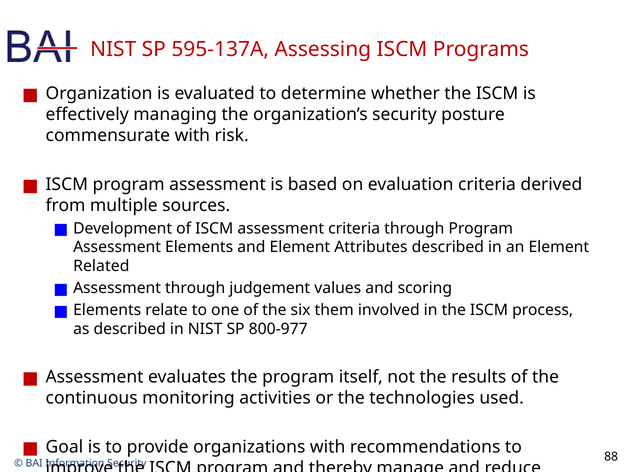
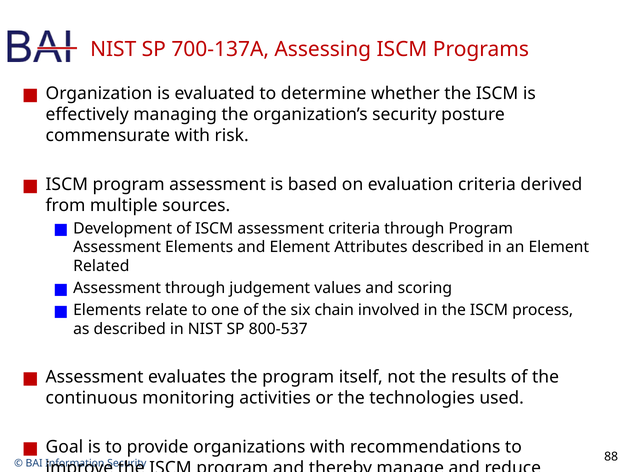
595-137A: 595-137A -> 700-137A (220, 49)
them: them -> chain (334, 310)
800-977: 800-977 -> 800-537 (278, 329)
